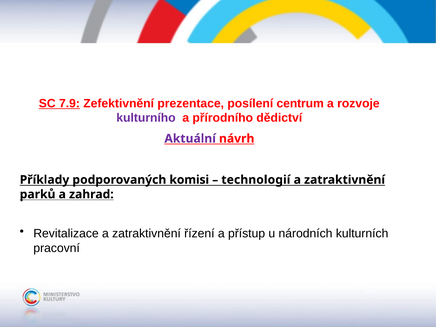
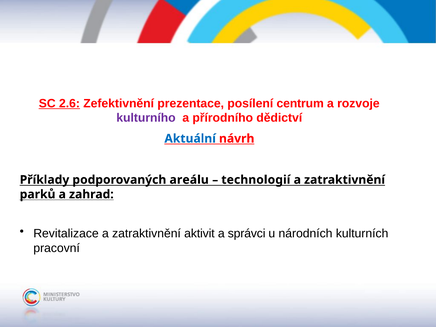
7.9: 7.9 -> 2.6 (69, 103)
Aktuální colour: purple -> blue (190, 139)
komisi: komisi -> areálu (189, 180)
řízení: řízení -> aktivit (199, 233)
přístup: přístup -> správci (247, 233)
